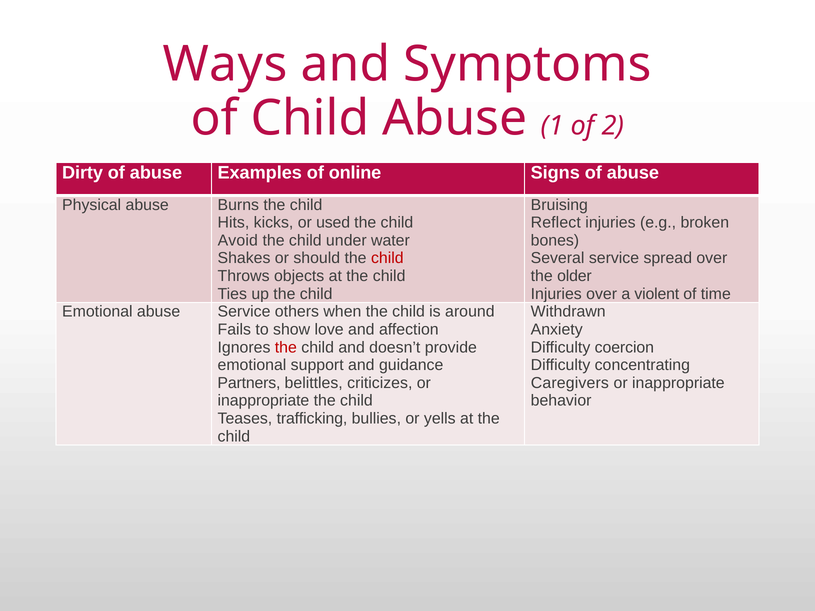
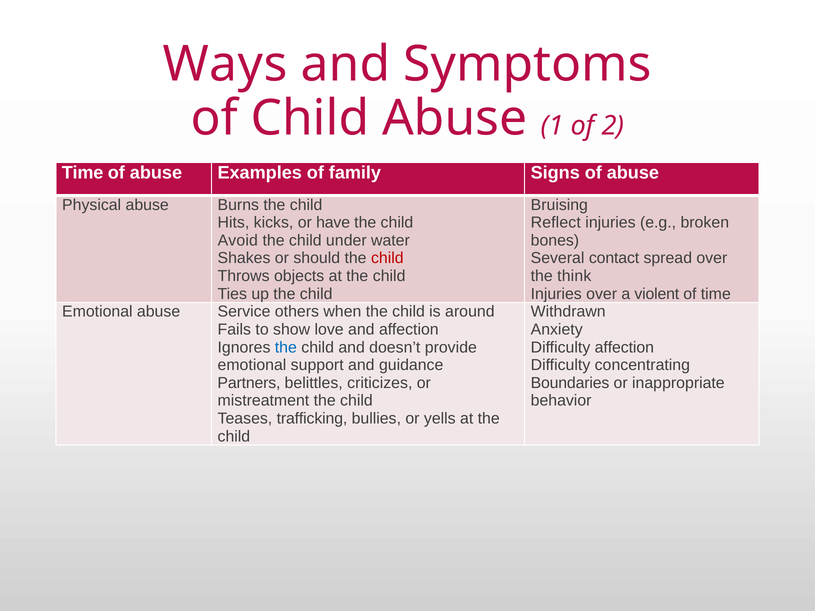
Dirty: Dirty -> Time (83, 173)
online: online -> family (355, 173)
used: used -> have (333, 223)
Several service: service -> contact (614, 258)
older: older -> think (574, 276)
the colour: red -> blue (286, 347)
Difficulty coercion: coercion -> affection (624, 347)
Caregivers: Caregivers -> Boundaries (570, 383)
inappropriate: inappropriate -> mistreatment (263, 401)
